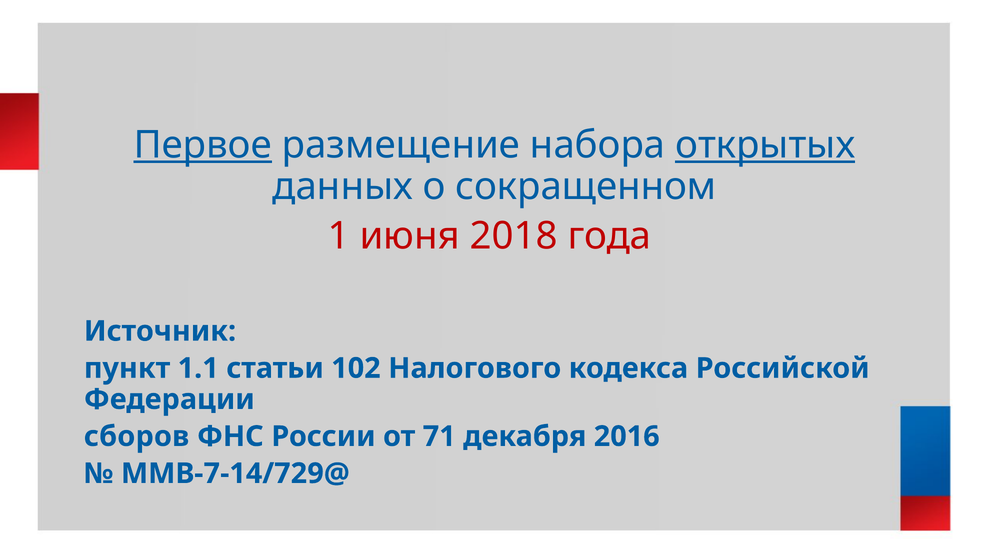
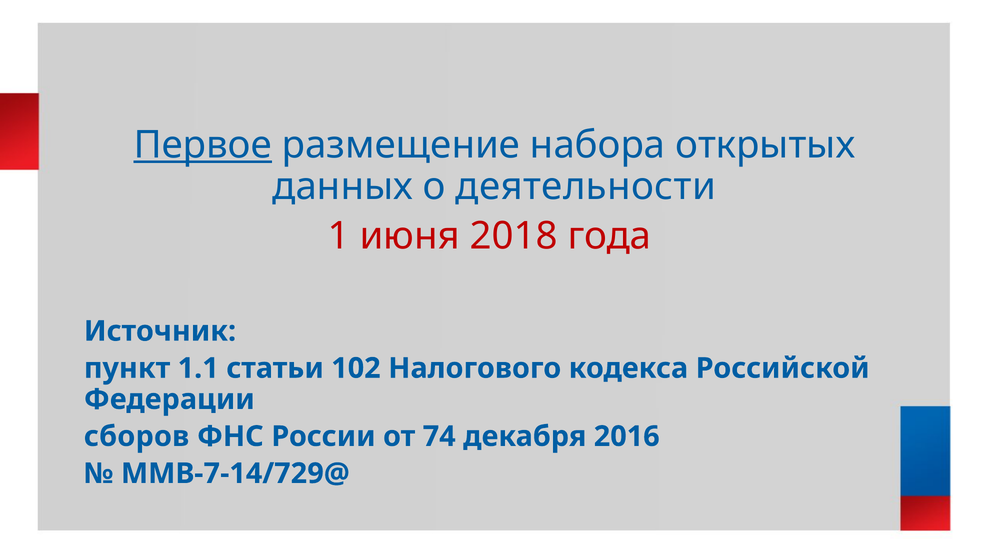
открытых underline: present -> none (765, 145)
сокращенном: сокращенном -> деятельности (586, 187)
71: 71 -> 74 (439, 437)
